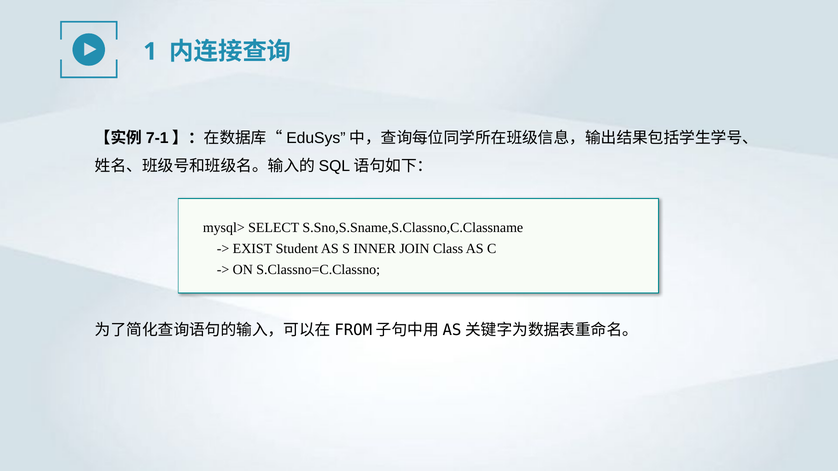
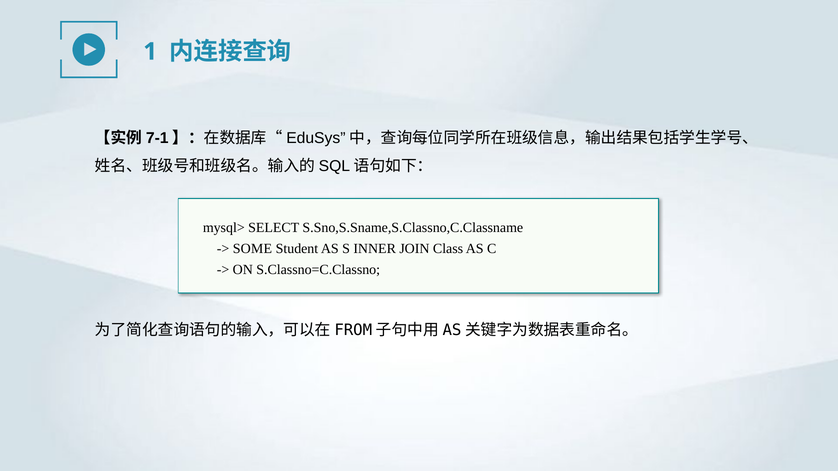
EXIST: EXIST -> SOME (252, 249)
